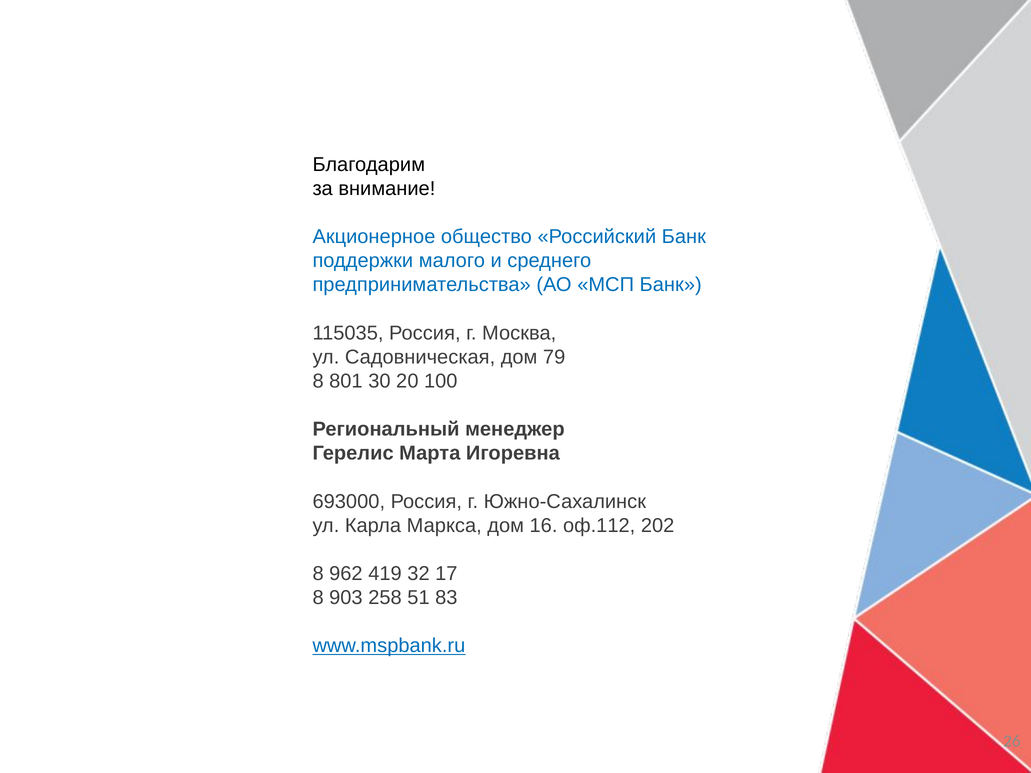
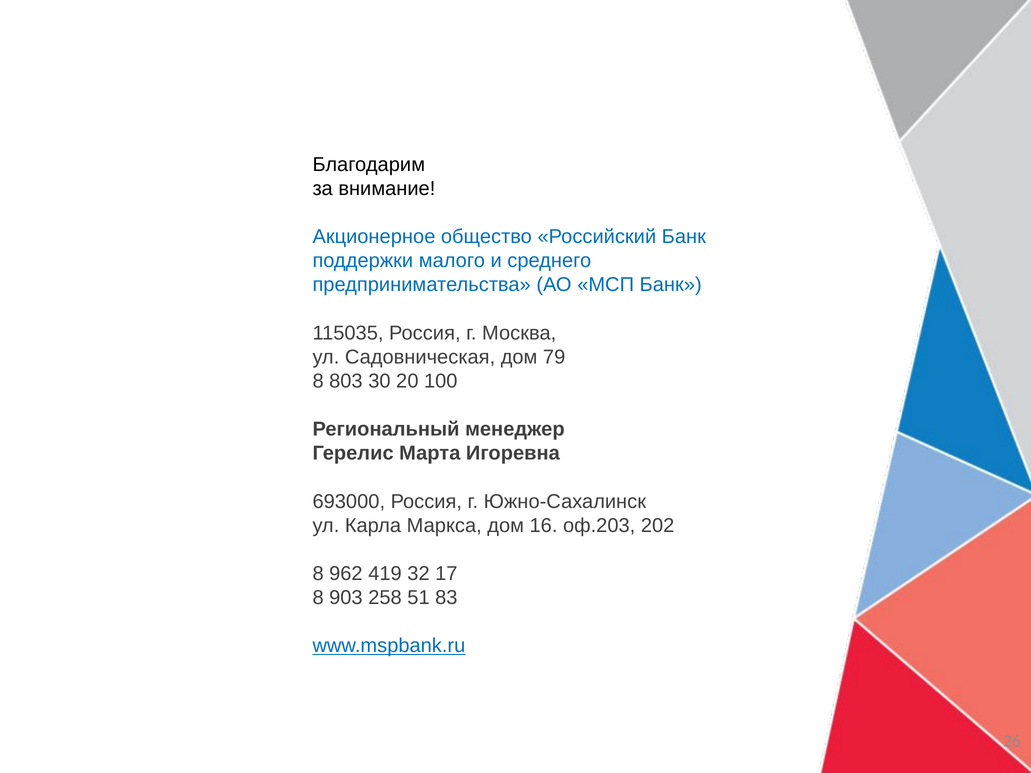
801: 801 -> 803 (346, 381)
оф.112: оф.112 -> оф.203 (599, 526)
